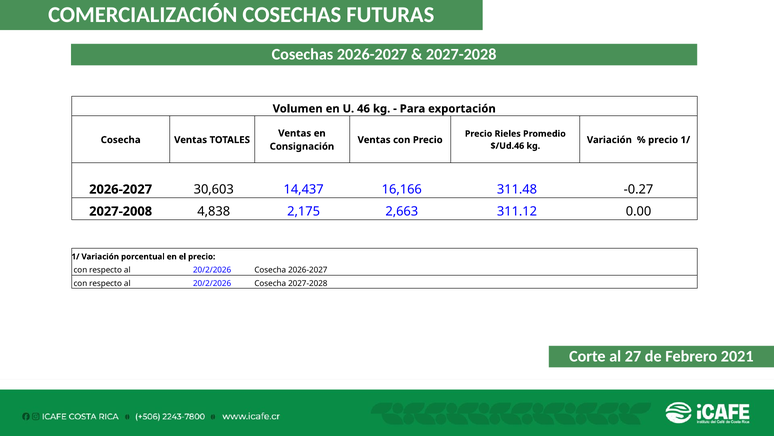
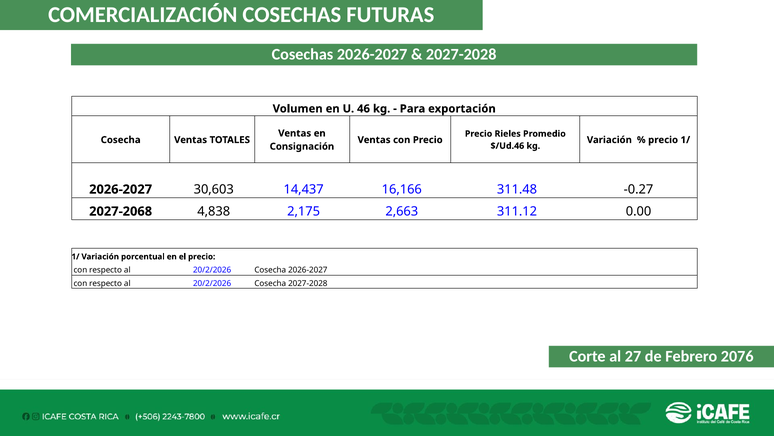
2027-2008: 2027-2008 -> 2027-2068 (121, 211)
2021: 2021 -> 2076 (737, 356)
